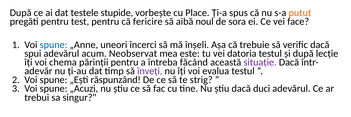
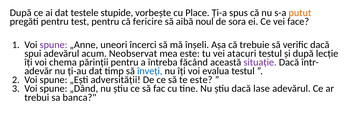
spune colour: blue -> purple (54, 45)
datoria: datoria -> atacuri (242, 54)
înveți colour: purple -> blue (150, 71)
răspunzând: răspunzând -> adversității (116, 80)
te strig: strig -> este (201, 80)
„Acuzi: „Acuzi -> „Dând (84, 89)
duci: duci -> lase (262, 89)
singur: singur -> banca (80, 97)
